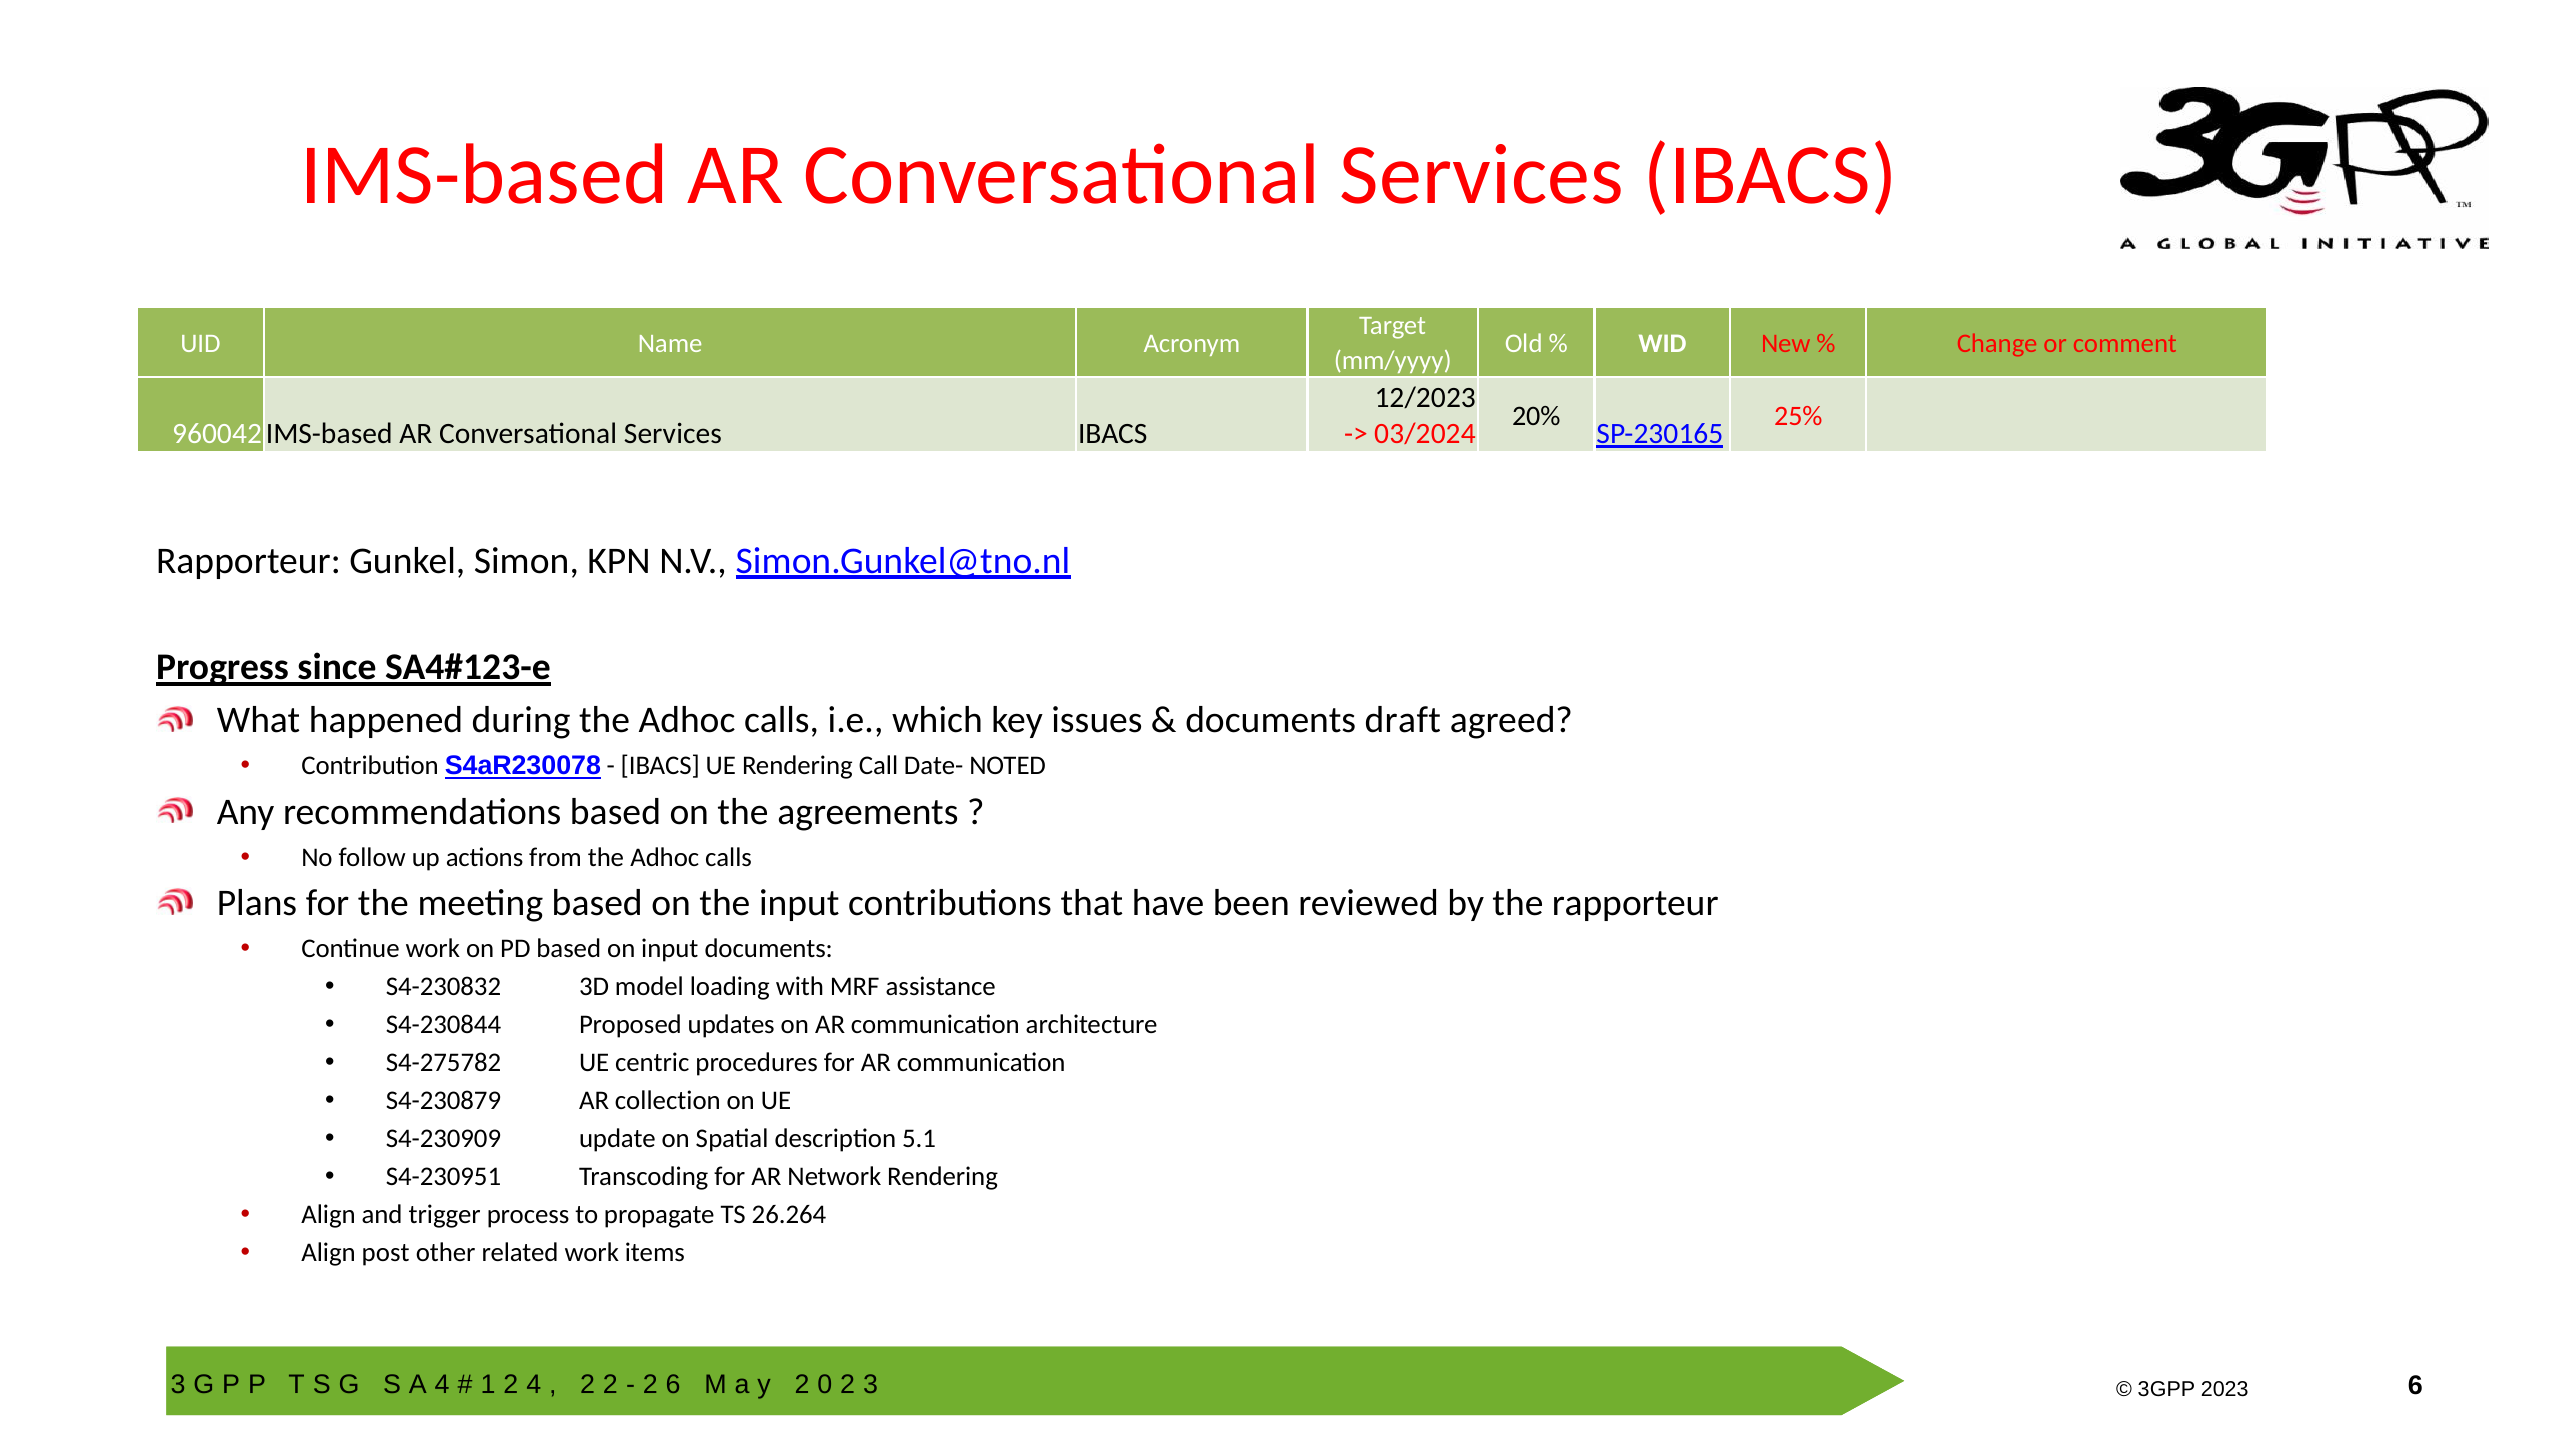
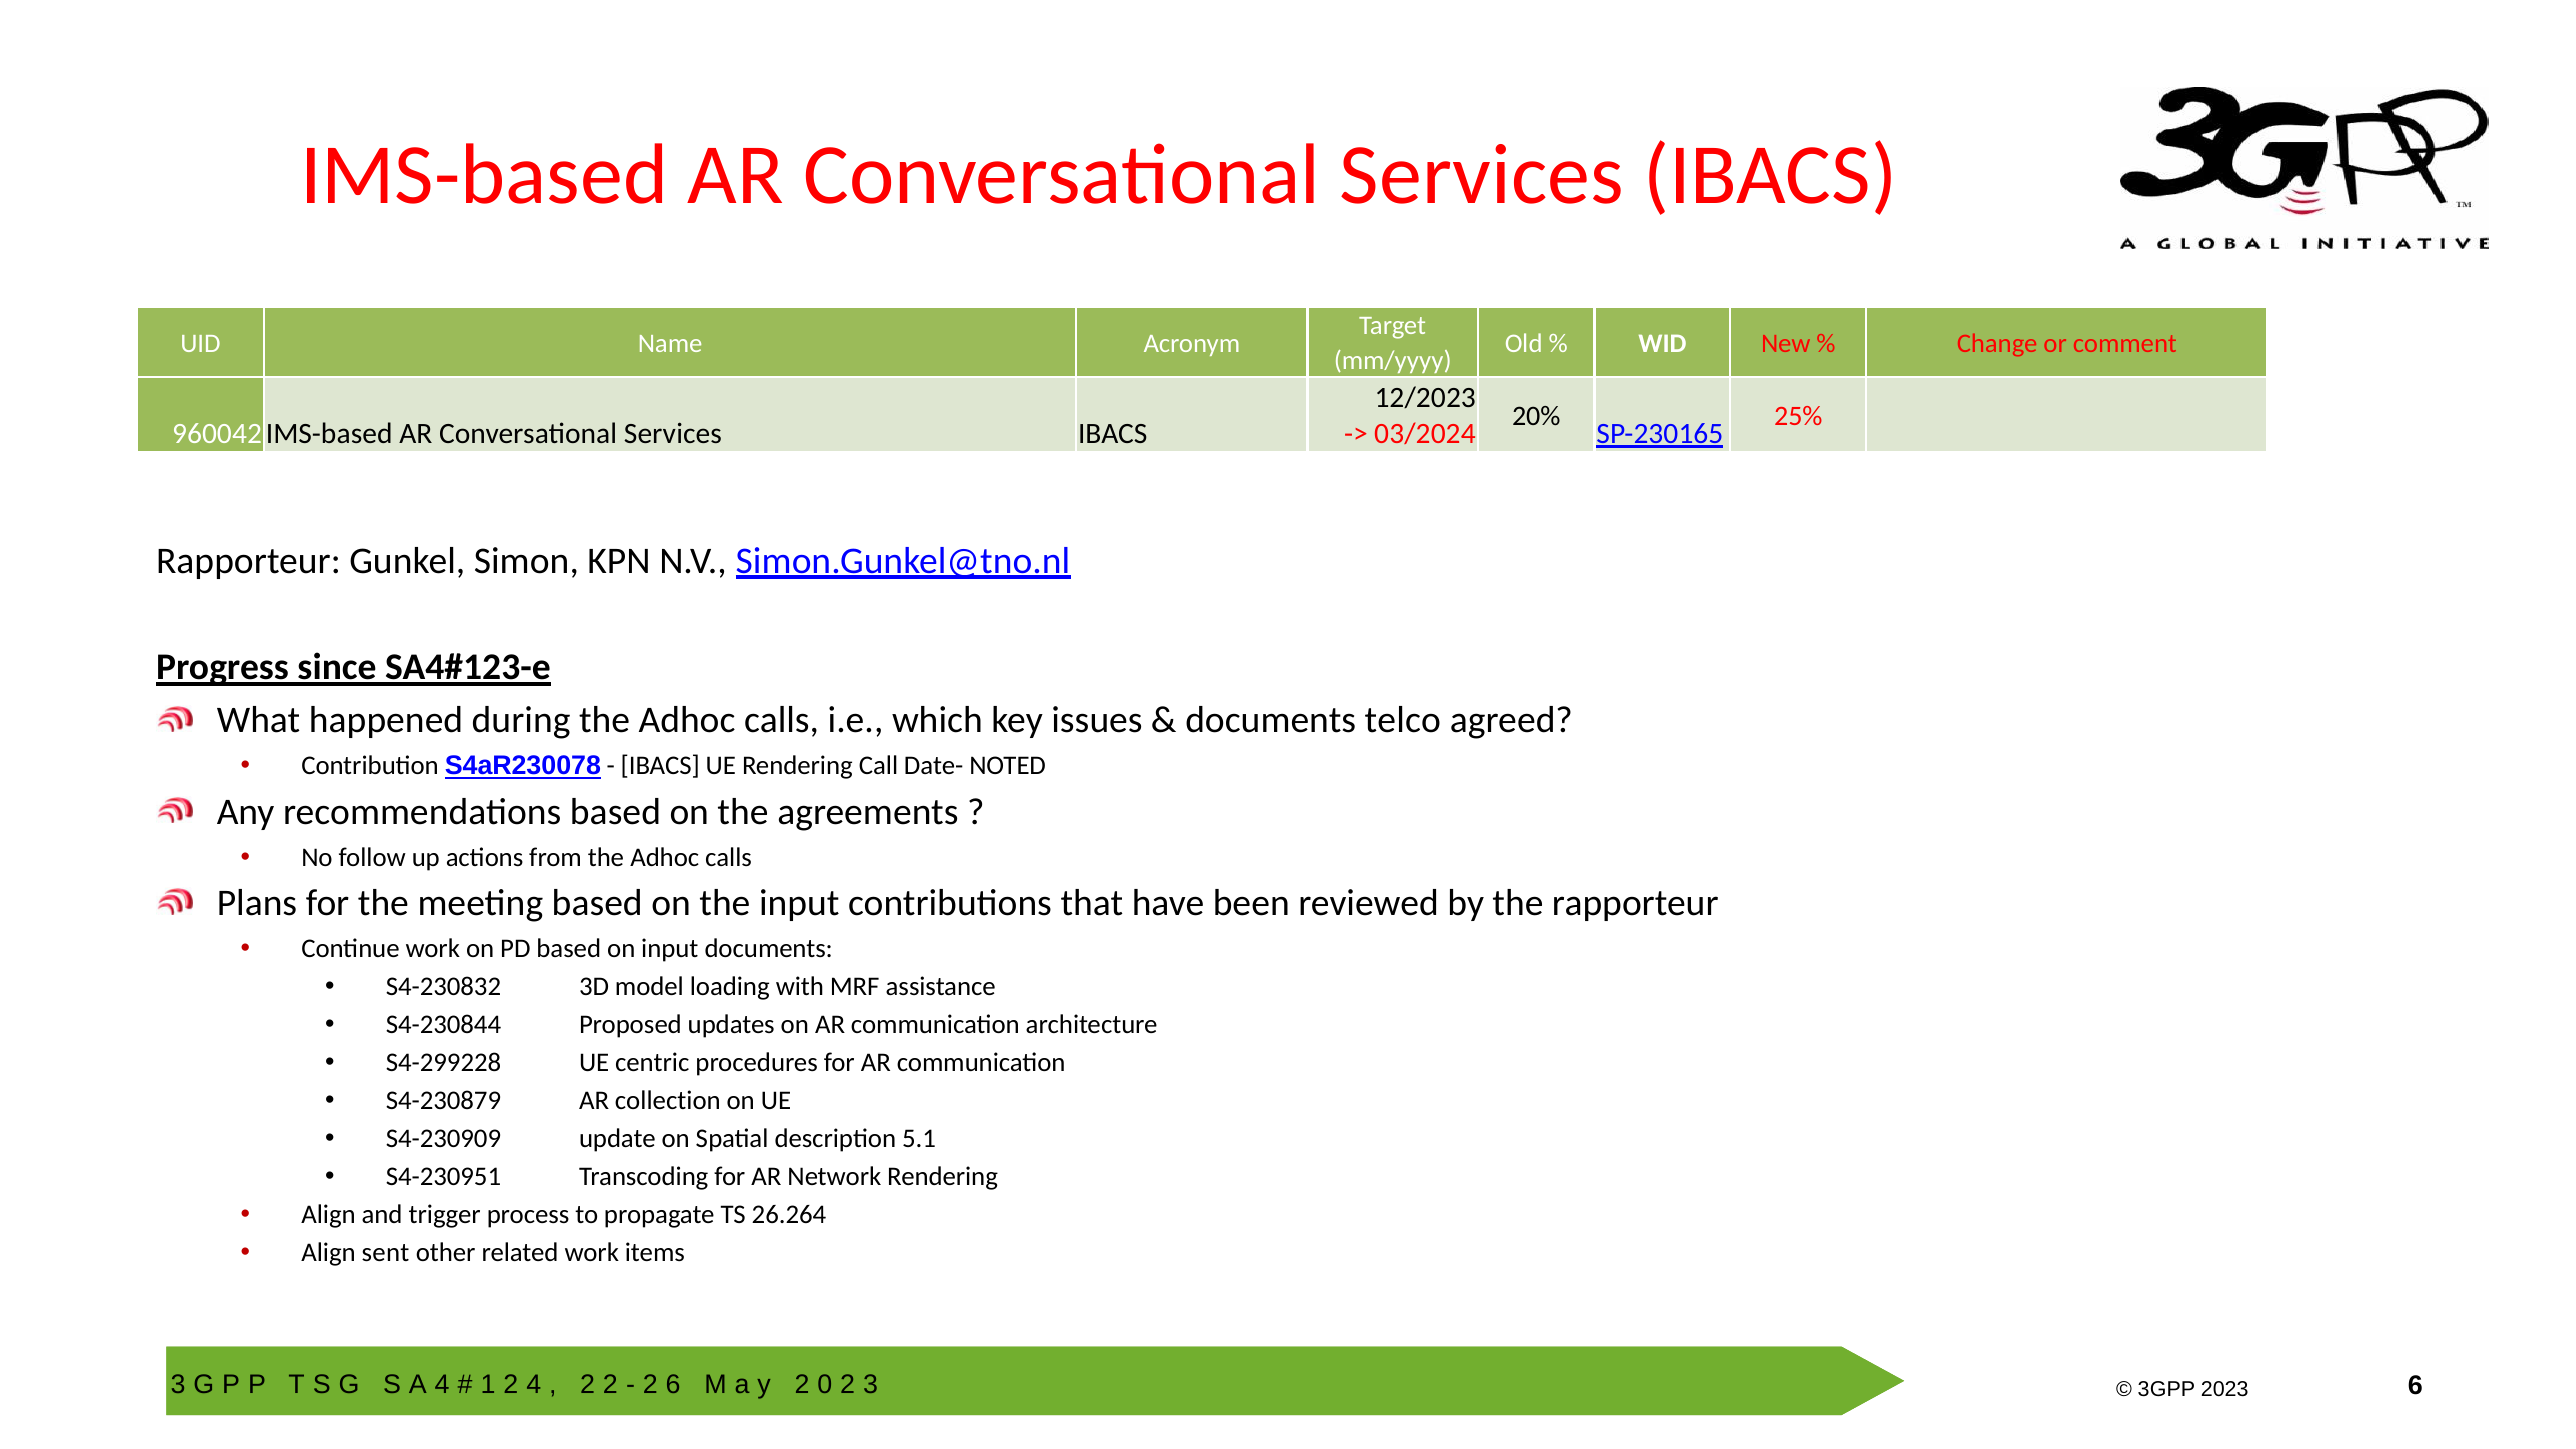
draft: draft -> telco (1403, 720)
S4-275782: S4-275782 -> S4-299228 (444, 1062)
post: post -> sent (386, 1253)
